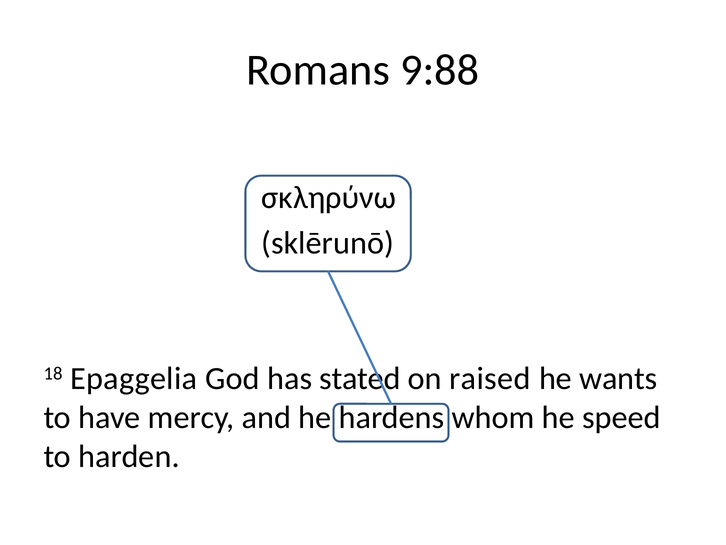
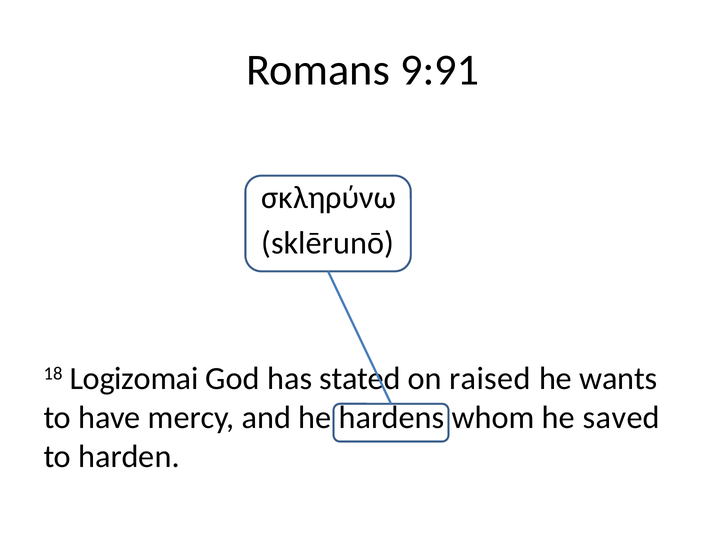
9:88: 9:88 -> 9:91 (440, 70)
Epaggelia: Epaggelia -> Logizomai (134, 378)
speed: speed -> saved (621, 417)
